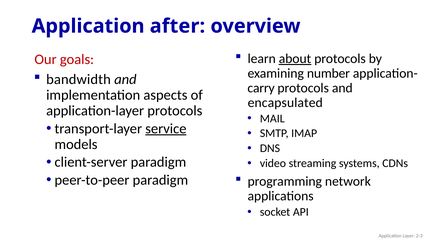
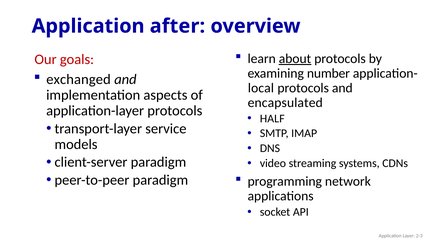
bandwidth: bandwidth -> exchanged (78, 80)
carry: carry -> local (261, 88)
MAIL: MAIL -> HALF (272, 119)
service underline: present -> none (166, 129)
